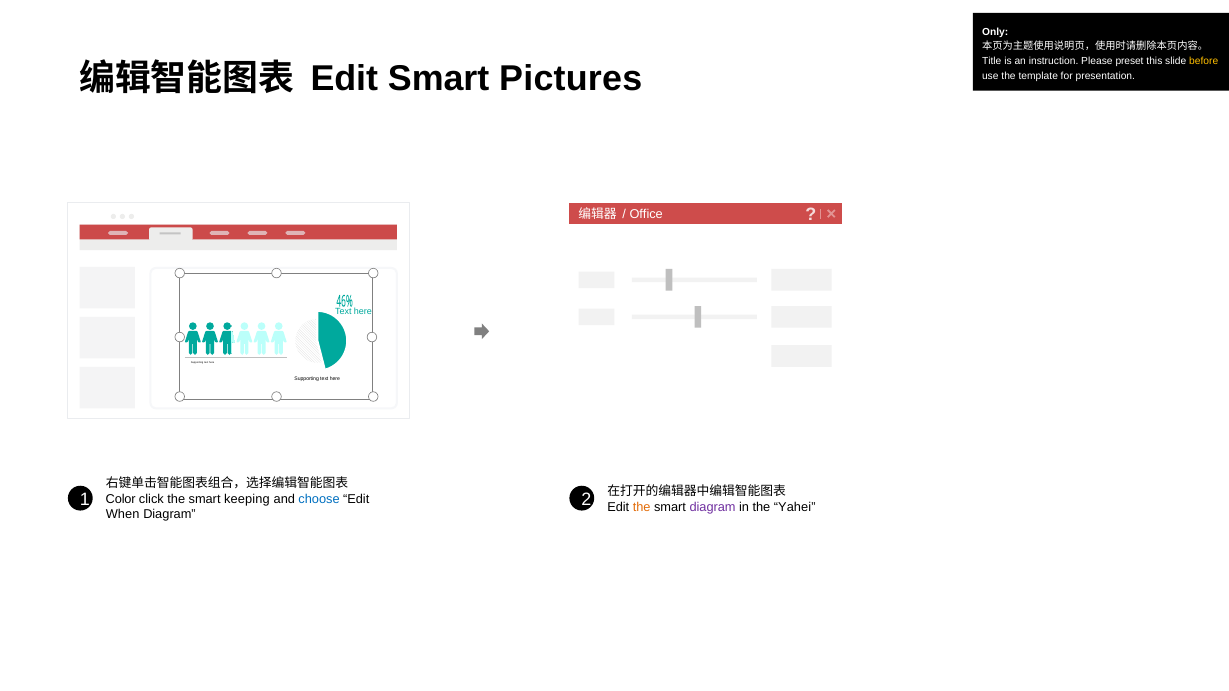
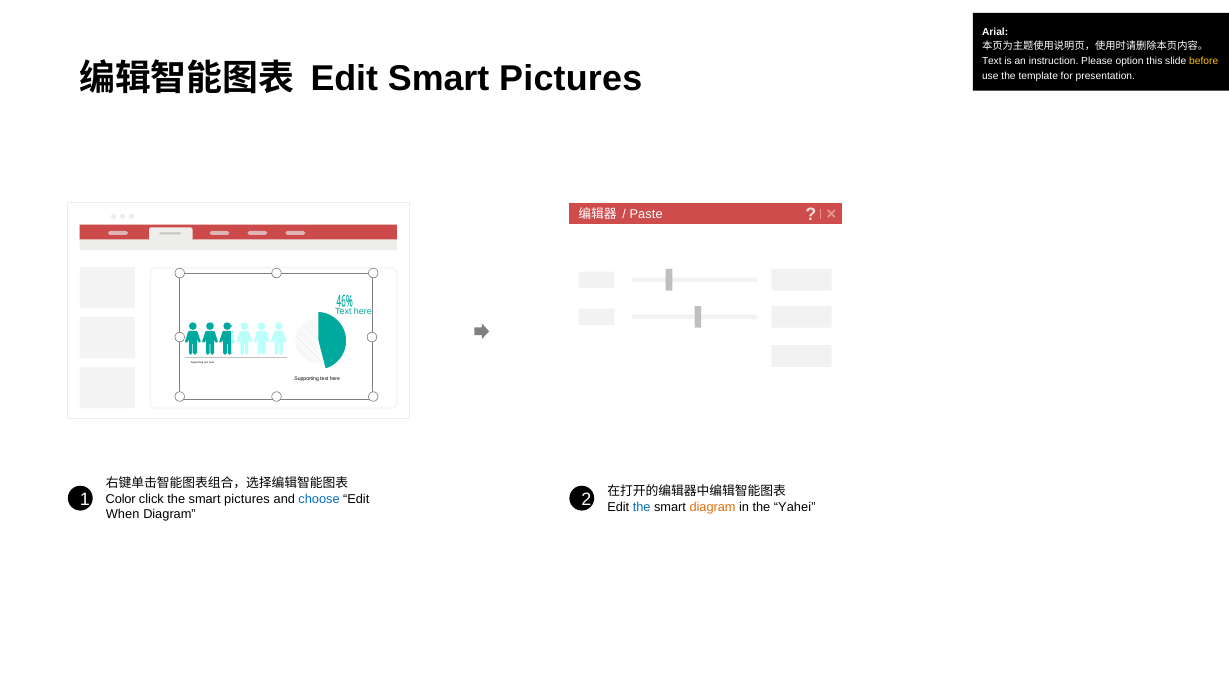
Only: Only -> Arial (995, 32)
Title: Title -> Text (992, 61)
preset: preset -> option (1130, 61)
Office: Office -> Paste (646, 215)
the smart keeping: keeping -> pictures (247, 499)
the colour: orange -> blue (642, 507)
diagram colour: purple -> orange (713, 507)
